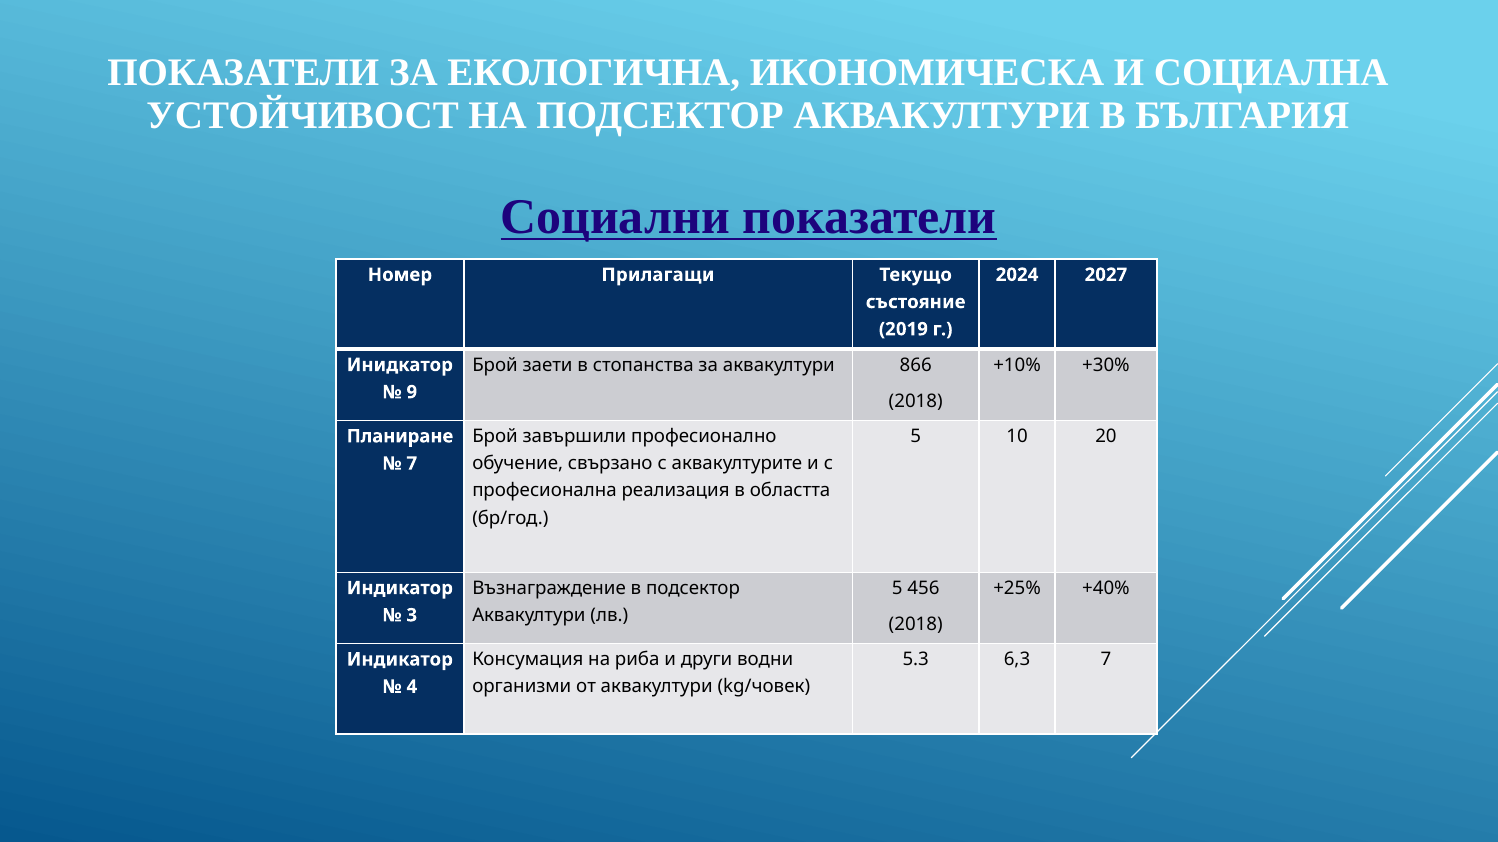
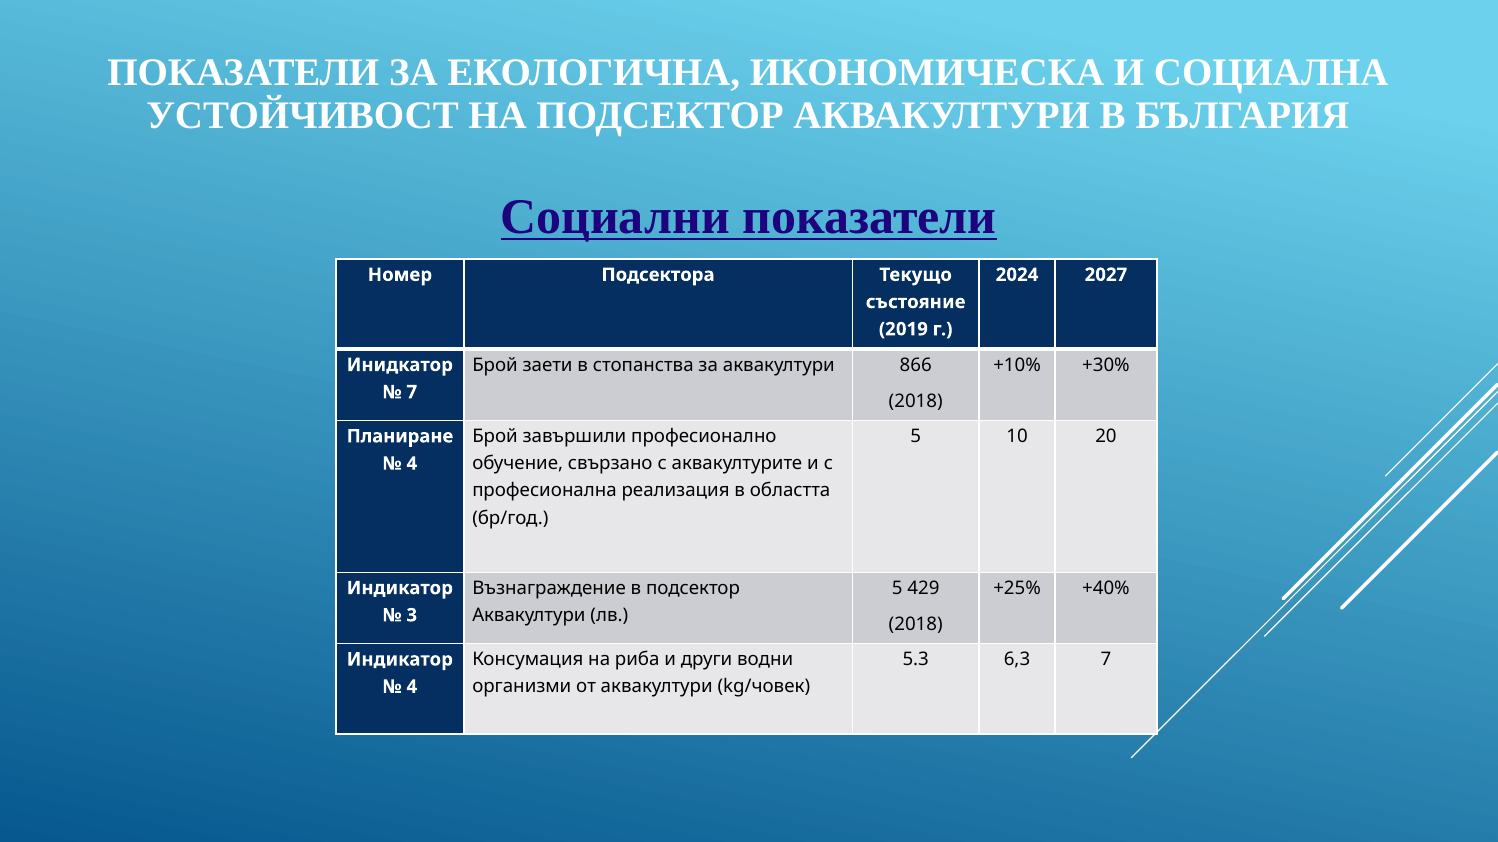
Прилагащи: Прилагащи -> Подсектора (658, 275)
9: 9 -> 7 (412, 392)
7: 7 -> 4 (412, 464)
456: 456 -> 429 (923, 588)
